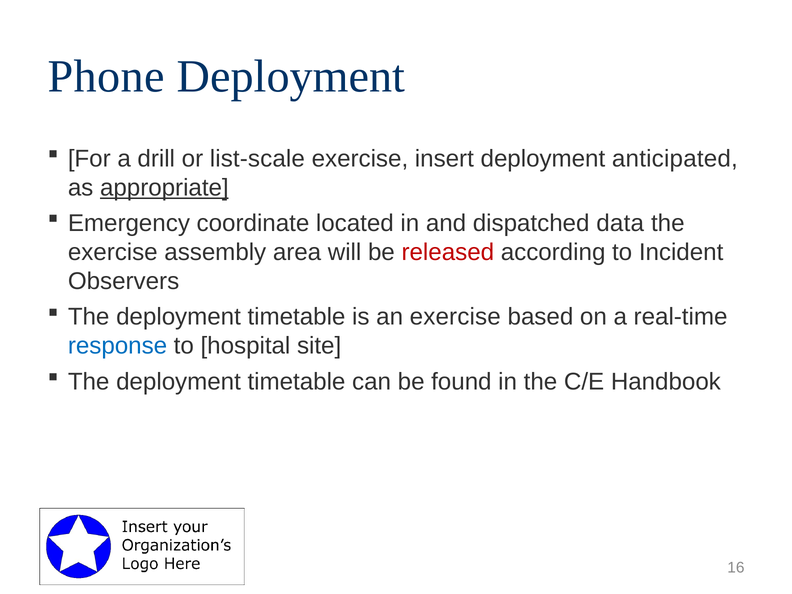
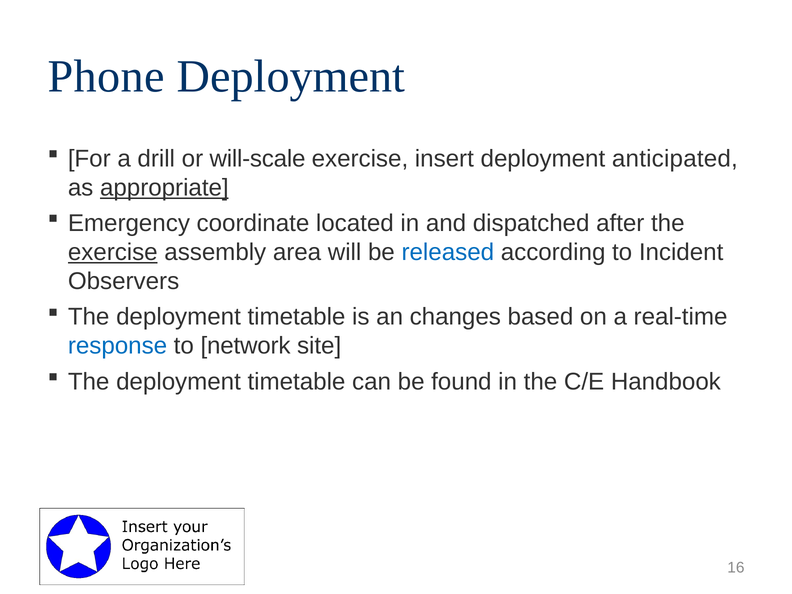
list-scale: list-scale -> will-scale (258, 159)
data: data -> after (620, 223)
exercise underline: none -> present (113, 252)
released colour: red -> blue (448, 252)
an exercise: exercise -> changes (455, 317)
hospital: hospital -> network (246, 346)
